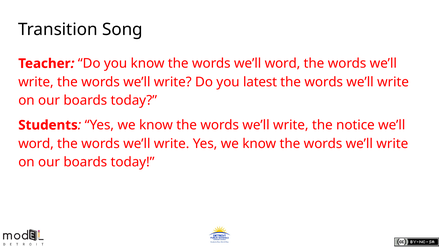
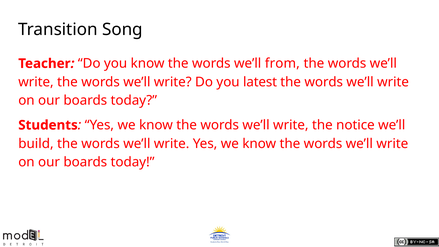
words we’ll word: word -> from (282, 64)
word: word -> build (36, 144)
